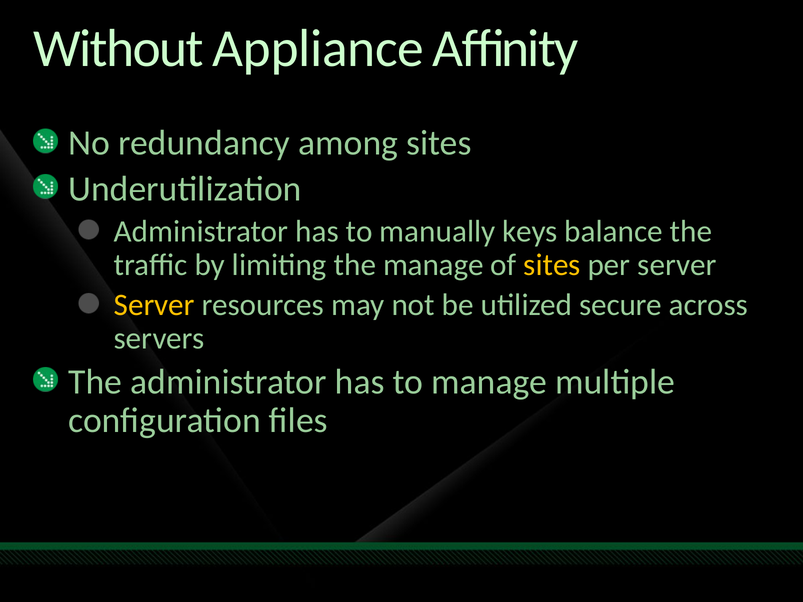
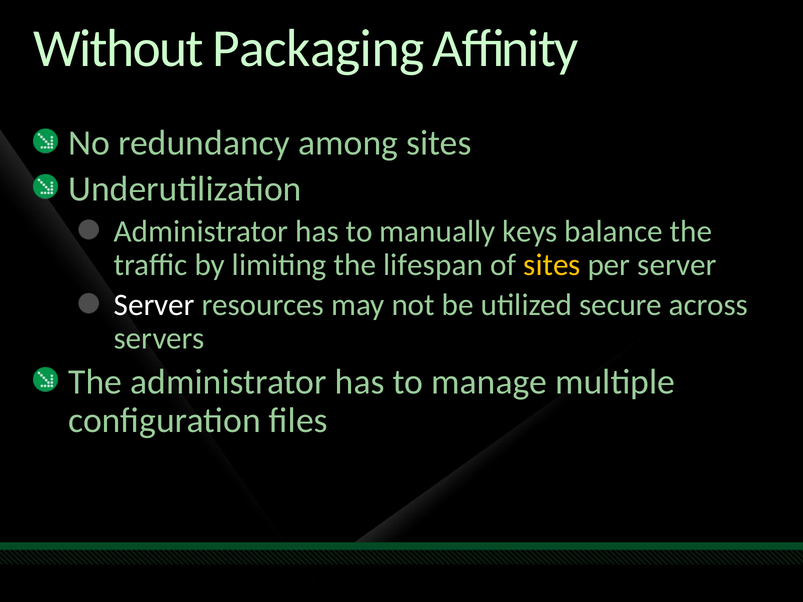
Appliance: Appliance -> Packaging (318, 49)
the manage: manage -> lifespan (433, 265)
Server colour: yellow -> white (154, 305)
